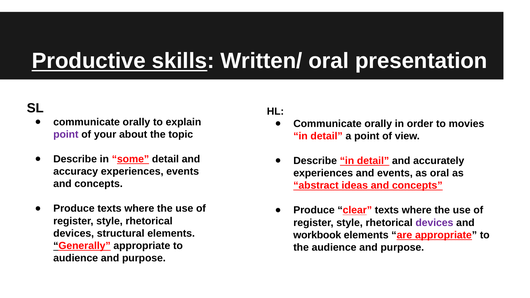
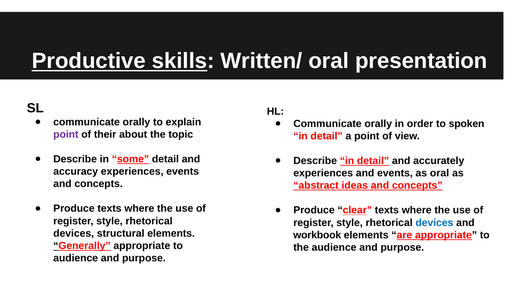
movies: movies -> spoken (467, 124)
your: your -> their (105, 134)
devices colour: purple -> blue (434, 223)
